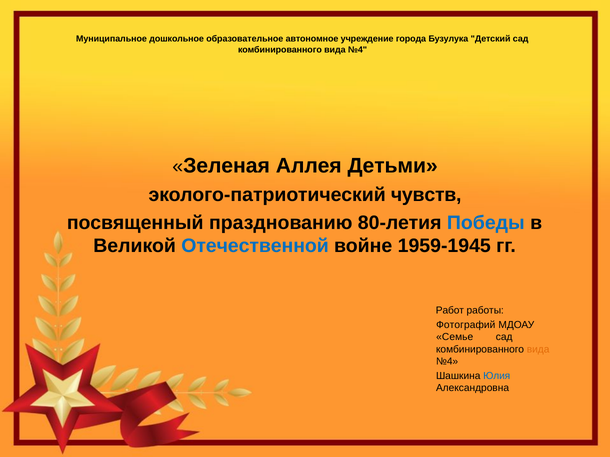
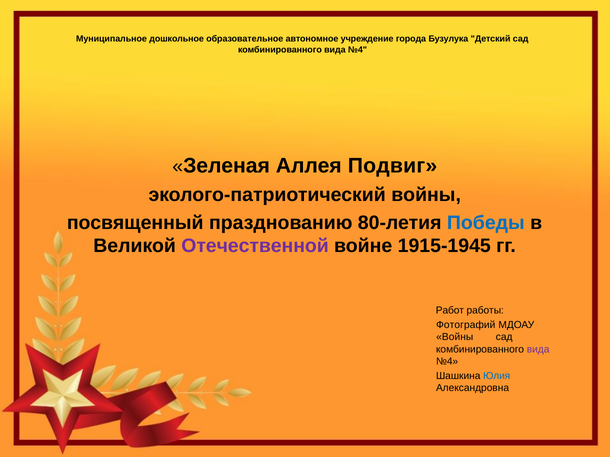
Детьми: Детьми -> Подвиг (393, 166)
эколого-патриотический чувств: чувств -> войны (426, 195)
Отечественной colour: blue -> purple (255, 246)
1959-1945: 1959-1945 -> 1915-1945 (444, 246)
Семье: Семье -> Войны (455, 337)
вида colour: orange -> purple (538, 350)
